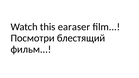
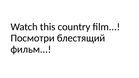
earaser: earaser -> country (74, 27)
